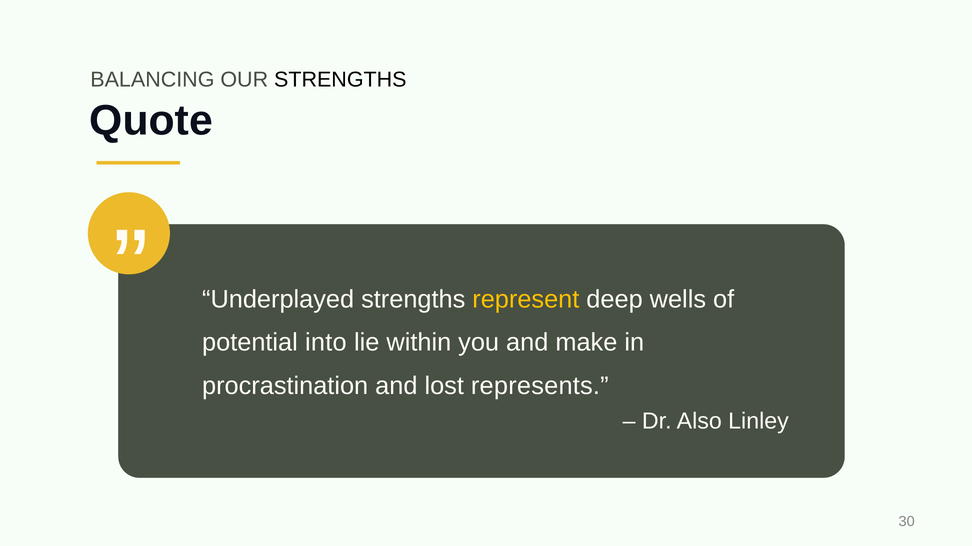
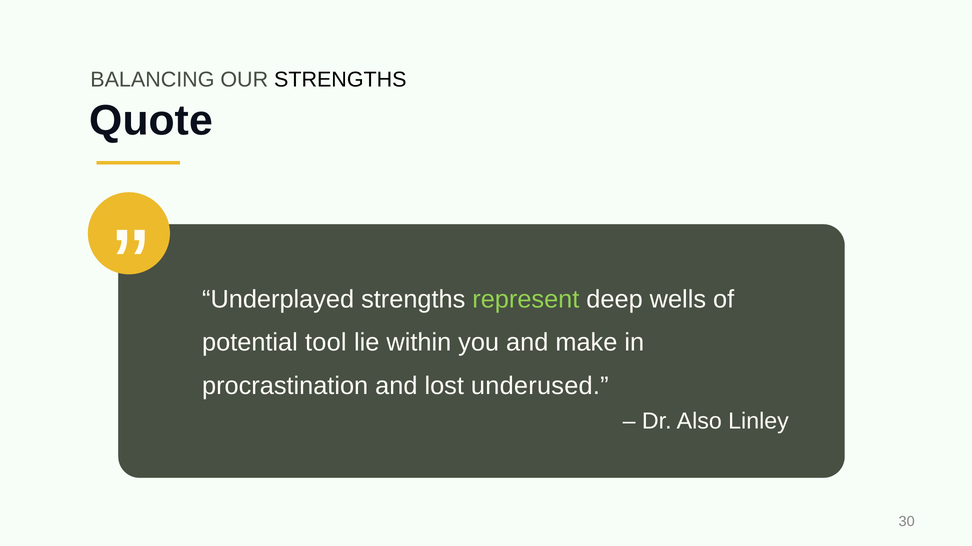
represent colour: yellow -> light green (526, 300)
into: into -> tool (326, 343)
represents: represents -> underused (540, 386)
